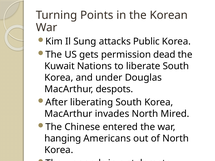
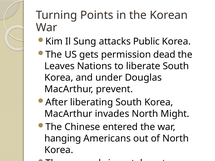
Kuwait: Kuwait -> Leaves (60, 66)
despots: despots -> prevent (114, 89)
Mired: Mired -> Might (175, 114)
